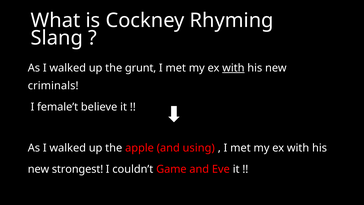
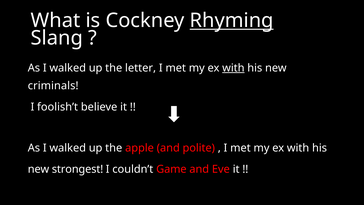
Rhyming underline: none -> present (232, 21)
grunt: grunt -> letter (141, 68)
female’t: female’t -> foolish’t (58, 107)
using: using -> polite (199, 148)
